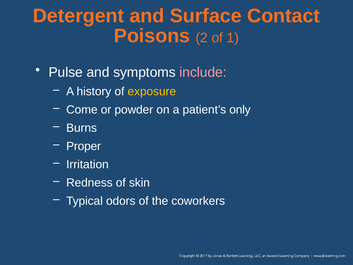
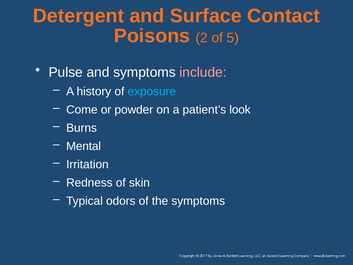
1: 1 -> 5 (233, 38)
exposure colour: yellow -> light blue (152, 91)
only: only -> look (240, 110)
Proper: Proper -> Mental (84, 146)
the coworkers: coworkers -> symptoms (198, 201)
